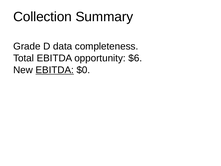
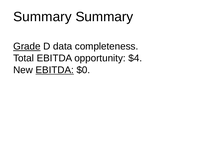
Collection: Collection -> Summary (42, 17)
Grade underline: none -> present (27, 46)
$6: $6 -> $4 (135, 58)
